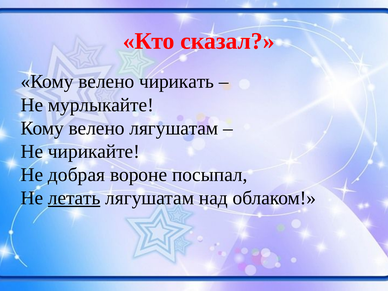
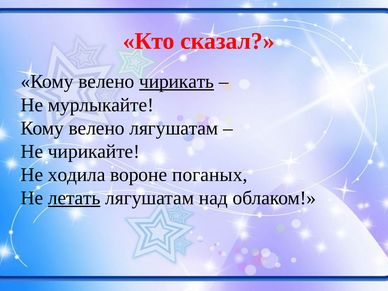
чирикать underline: none -> present (177, 82)
добрая: добрая -> ходила (77, 175)
посыпал: посыпал -> поганых (210, 175)
